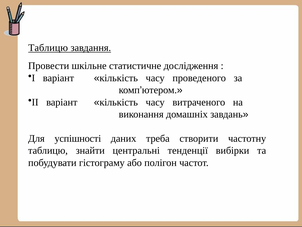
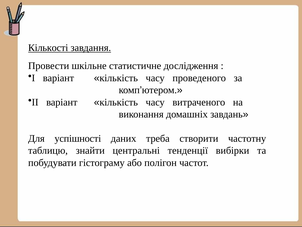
Таблицю: Таблицю -> Кількості (48, 48)
